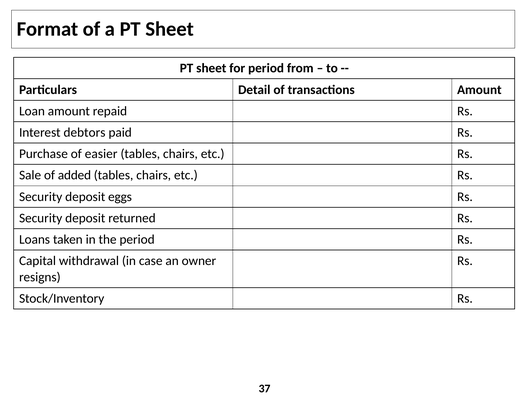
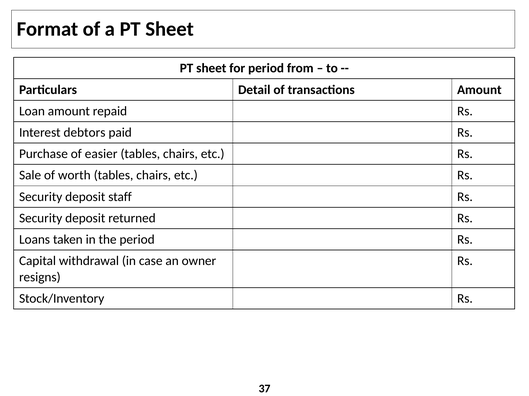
added: added -> worth (74, 176)
eggs: eggs -> staff (120, 197)
